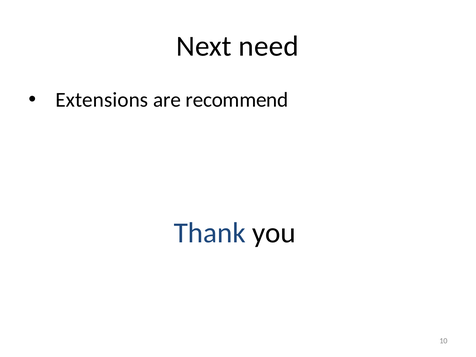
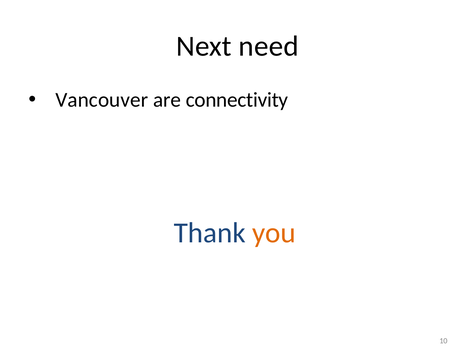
Extensions: Extensions -> Vancouver (102, 100)
recommend: recommend -> connectivity (237, 100)
you colour: black -> orange (274, 233)
